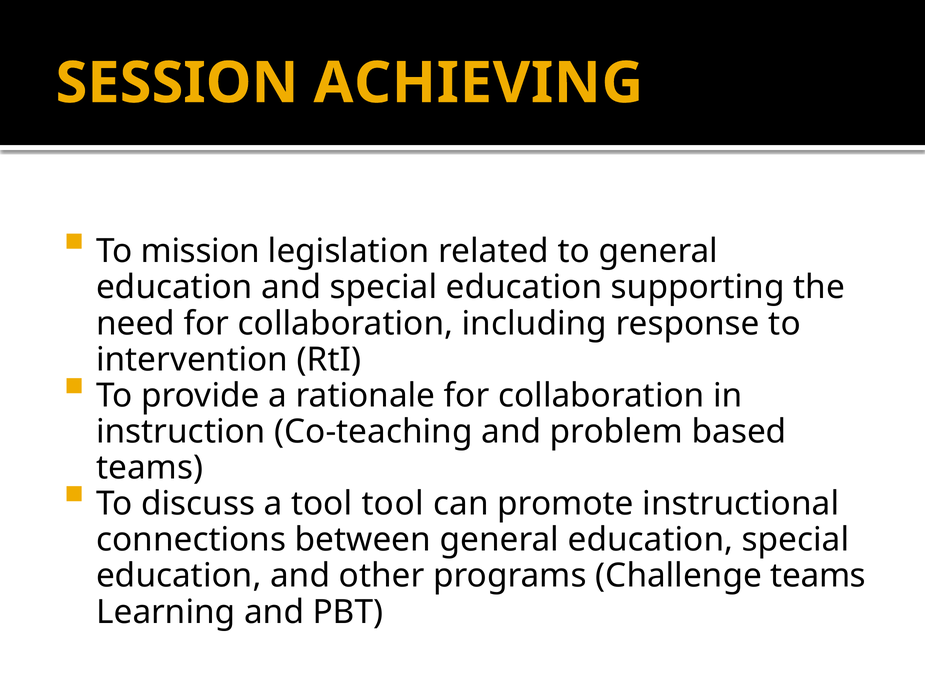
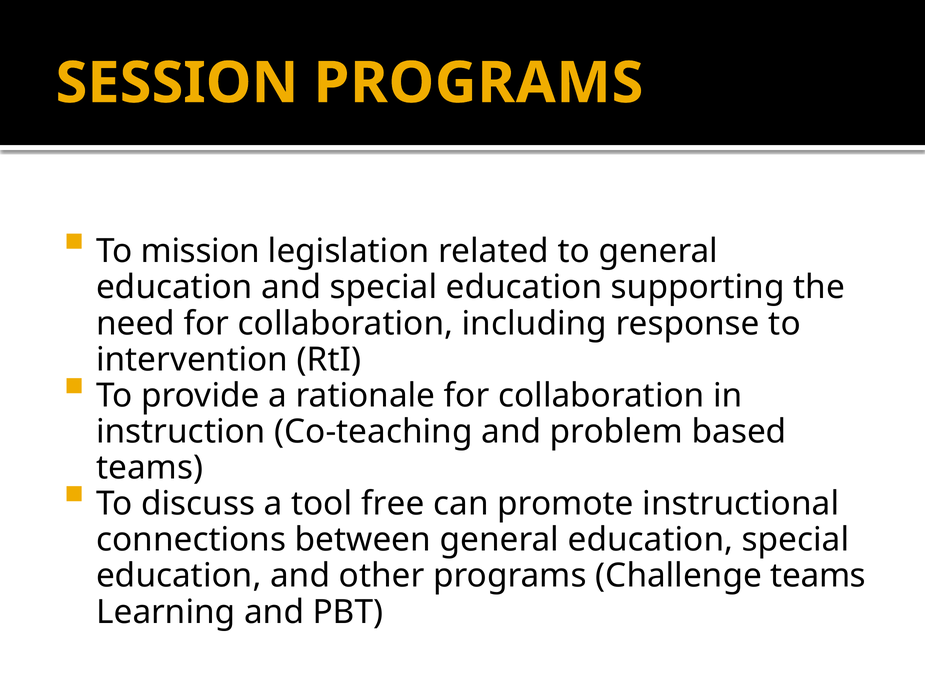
SESSION ACHIEVING: ACHIEVING -> PROGRAMS (478, 83)
tool tool: tool -> free (393, 504)
